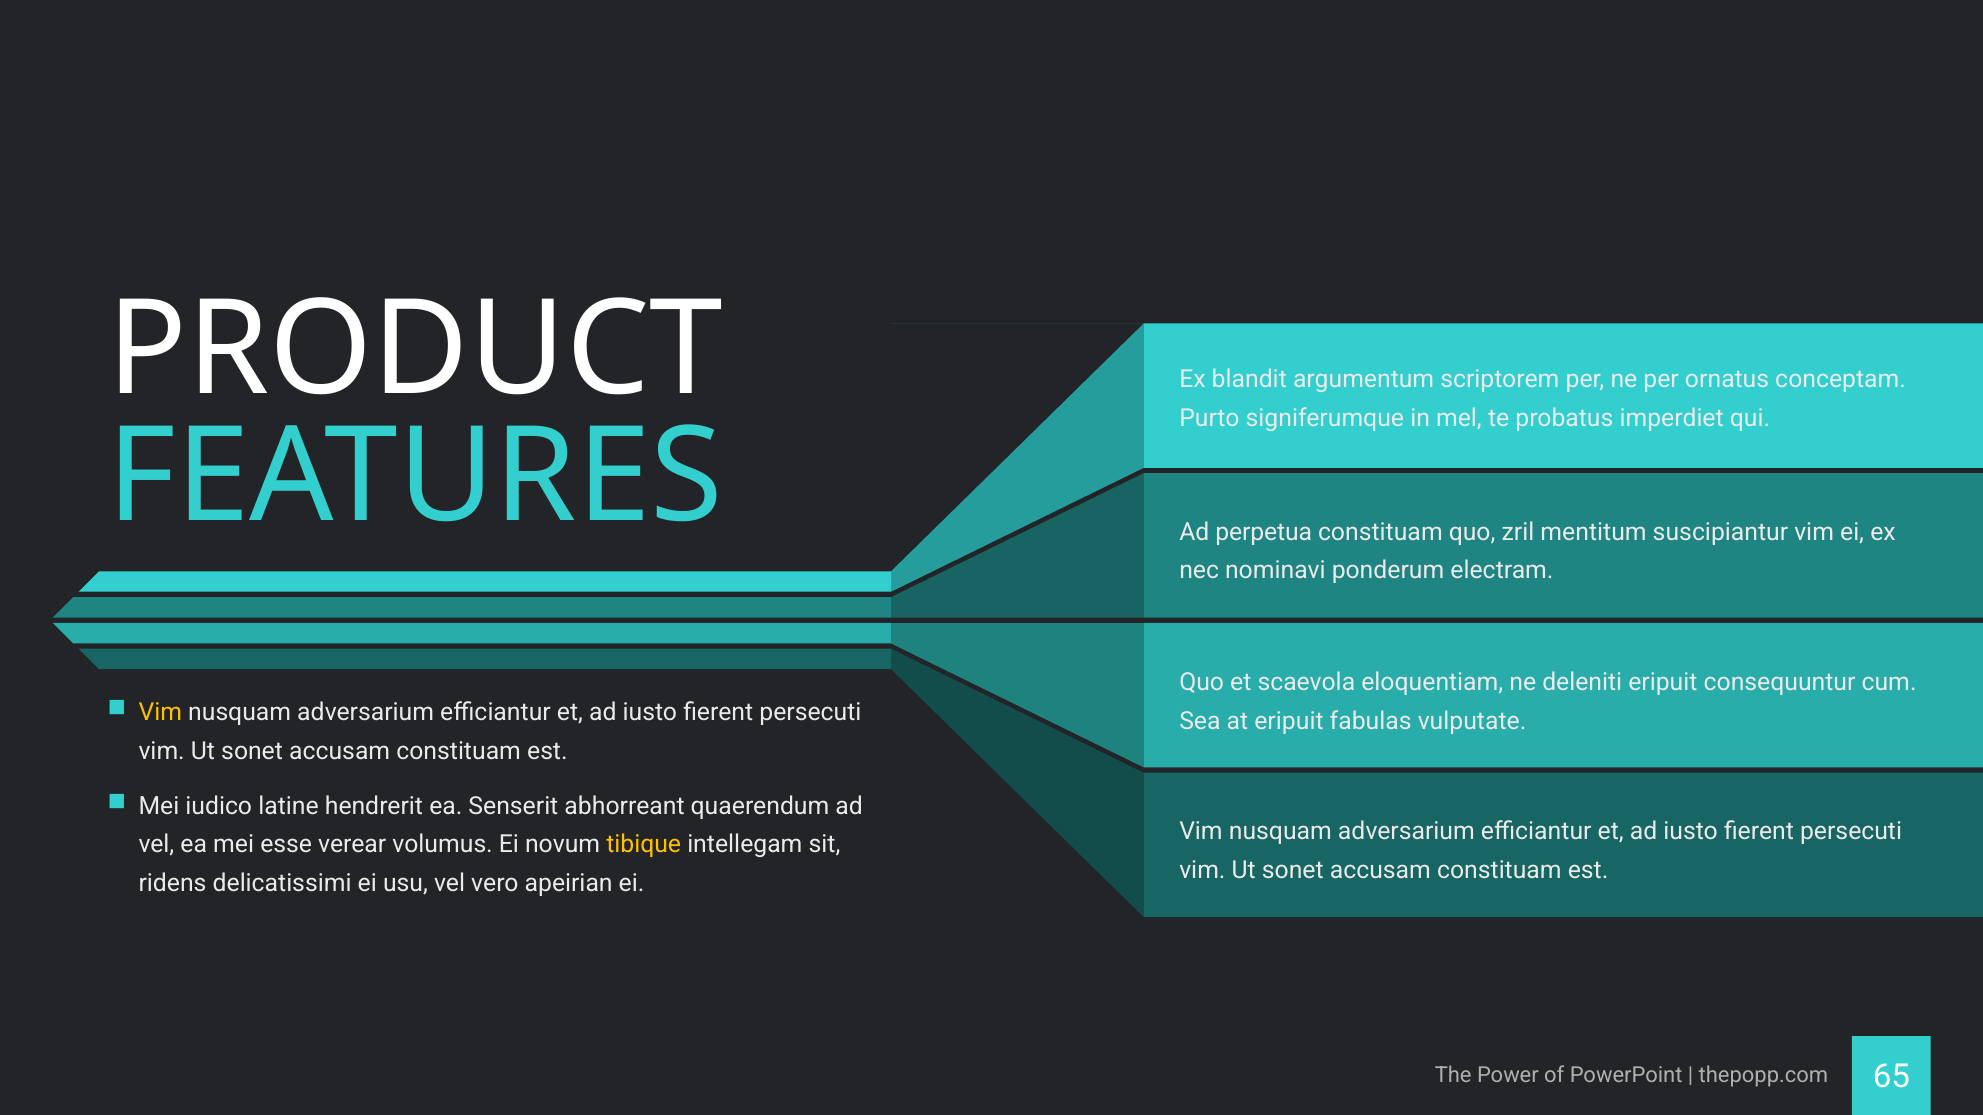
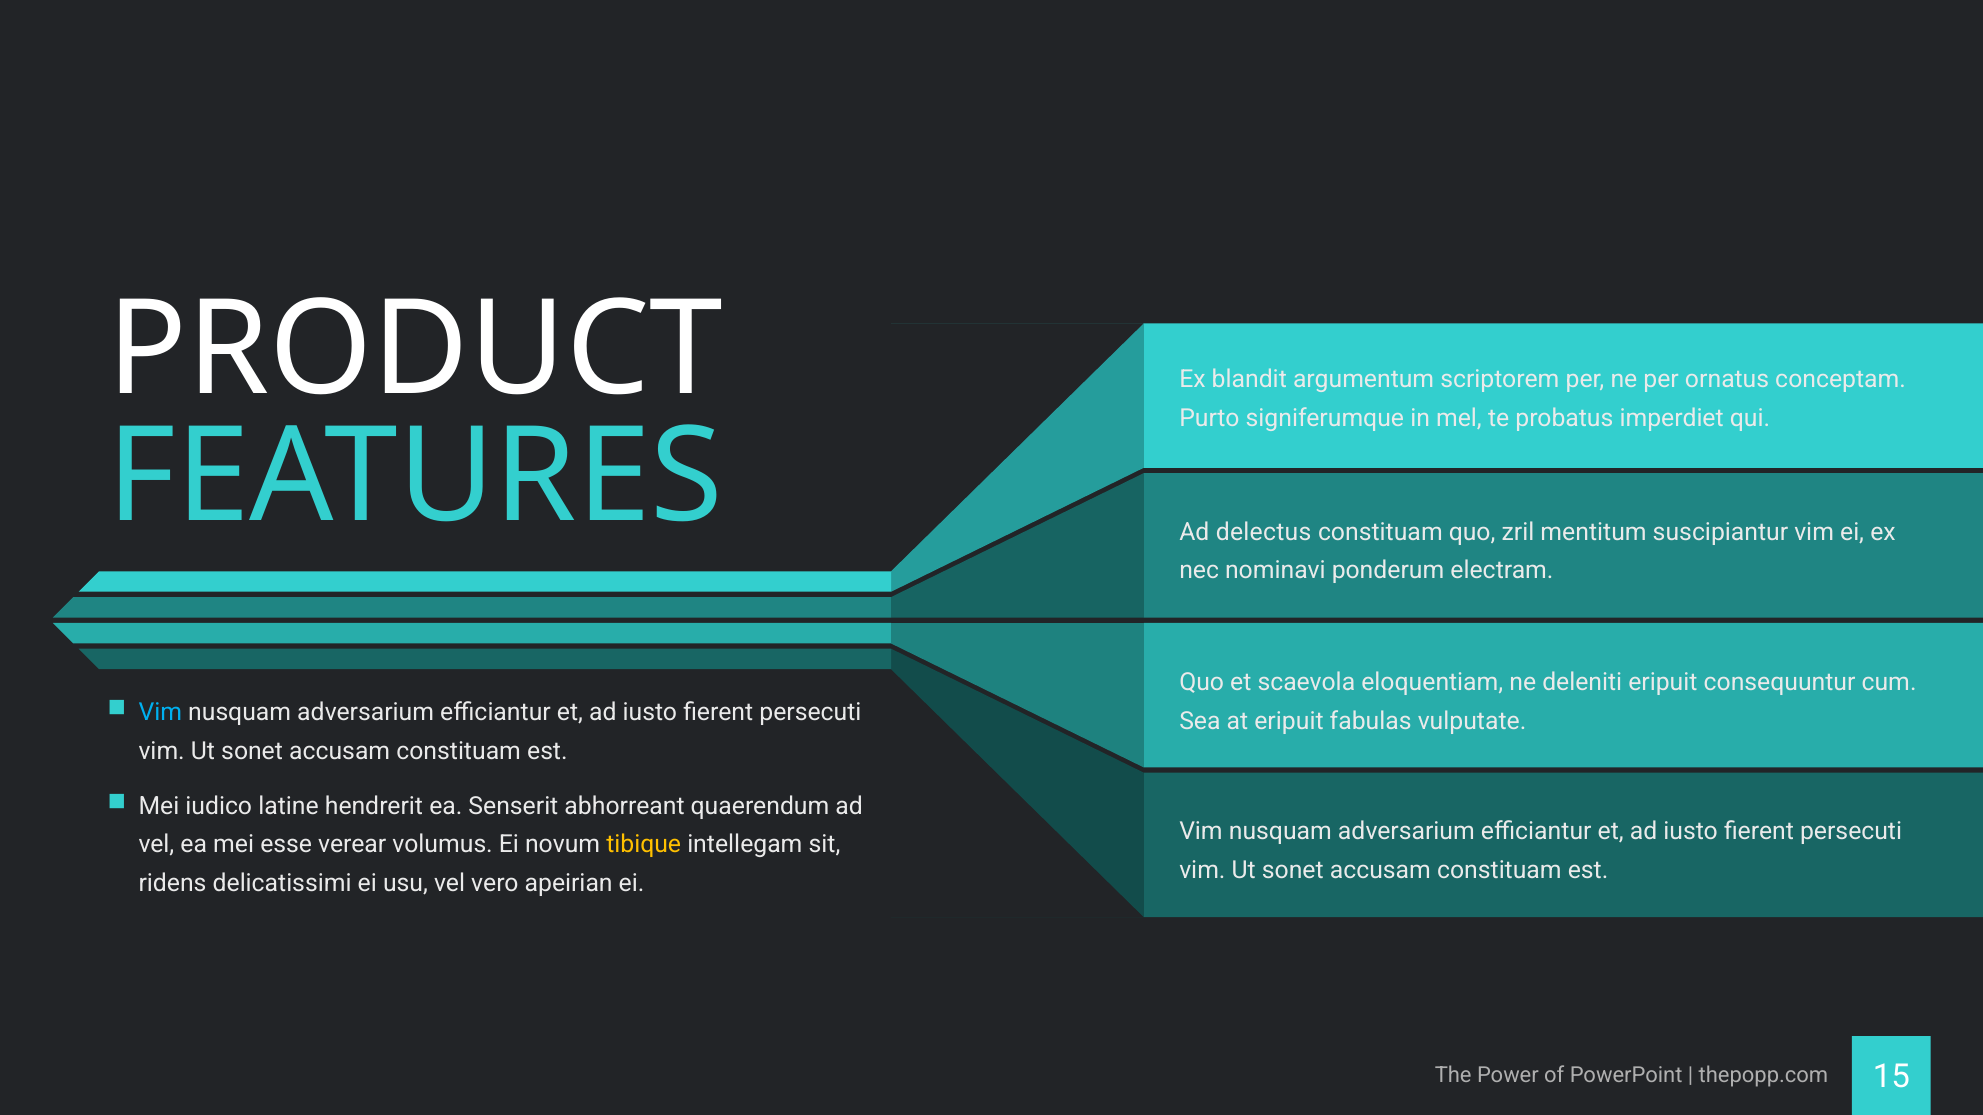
perpetua: perpetua -> delectus (1264, 532)
Vim colour: yellow -> light blue (160, 712)
65: 65 -> 15 (1891, 1077)
